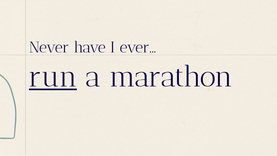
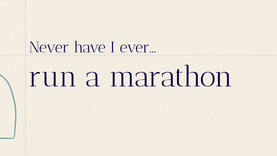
run underline: present -> none (53, 77)
